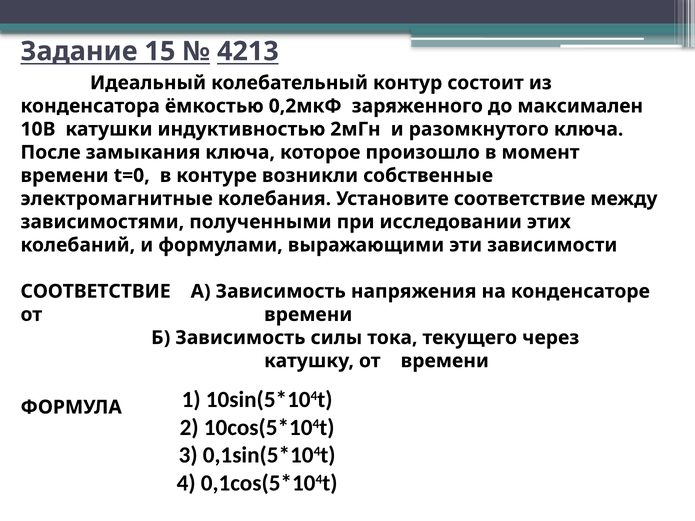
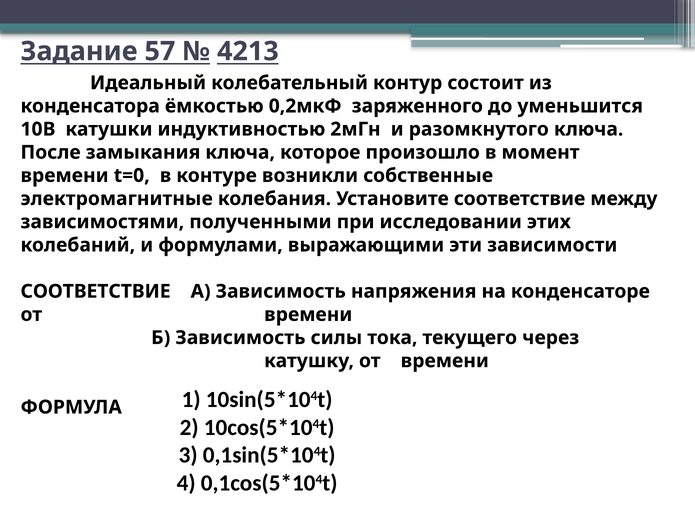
15: 15 -> 57 (160, 51)
максимален: максимален -> уменьшится (580, 106)
